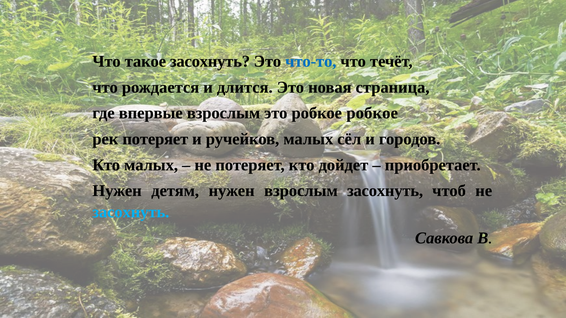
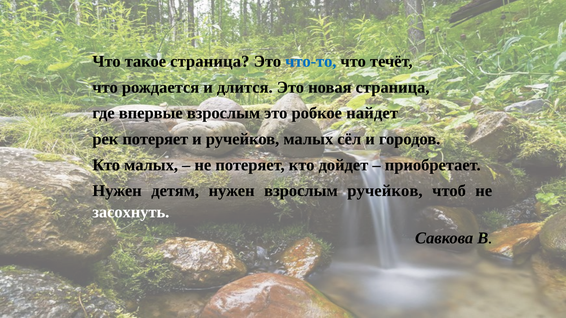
такое засохнуть: засохнуть -> страница (210, 62)
робкое робкое: робкое -> найдет (372, 113)
взрослым засохнуть: засохнуть -> ручейков (385, 191)
засохнуть colour: light blue -> white (131, 212)
